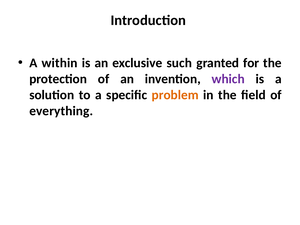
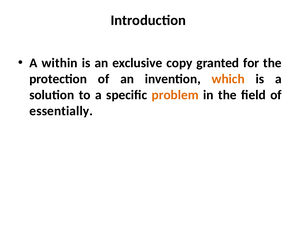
such: such -> copy (179, 63)
which colour: purple -> orange (228, 79)
everything: everything -> essentially (61, 111)
